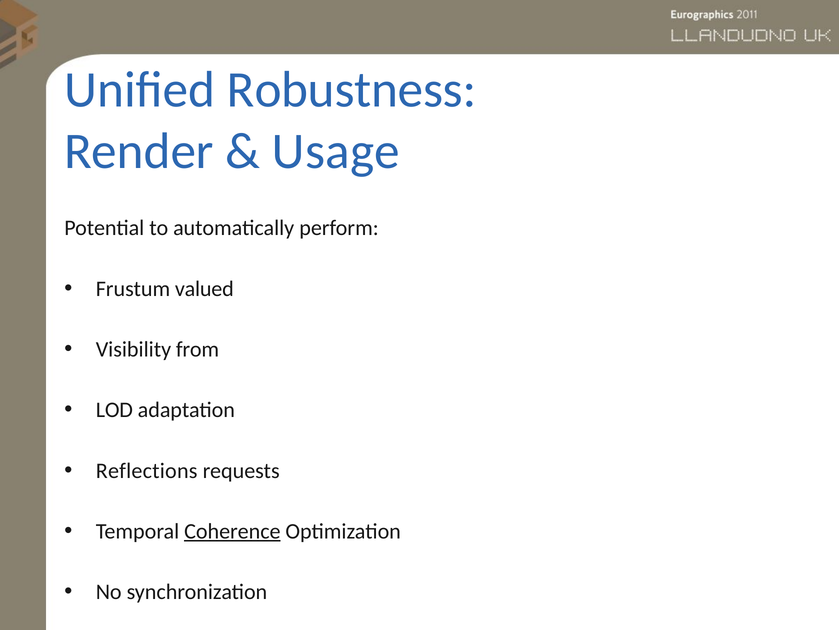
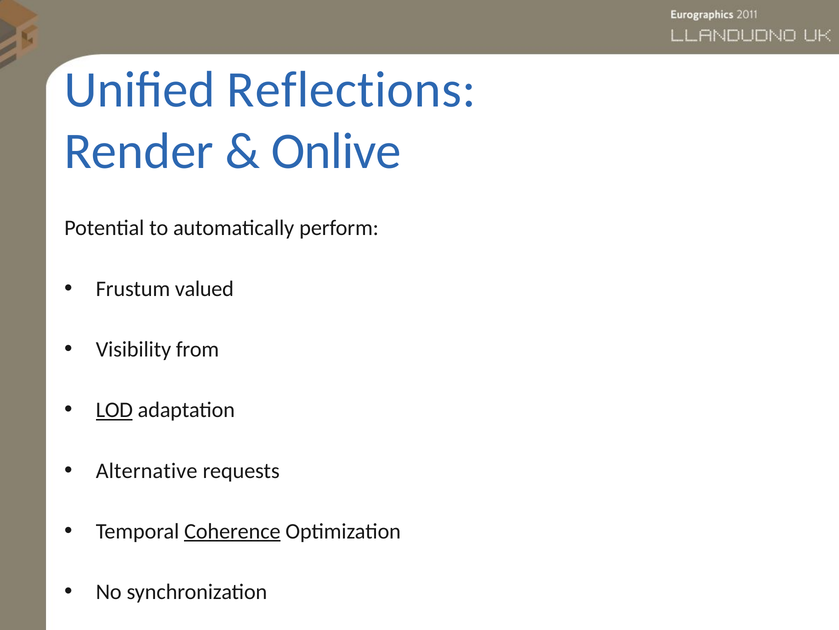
Robustness: Robustness -> Reflections (351, 90)
Usage: Usage -> Onlive (336, 151)
LOD underline: none -> present (114, 410)
Reflections: Reflections -> Alternative (147, 470)
